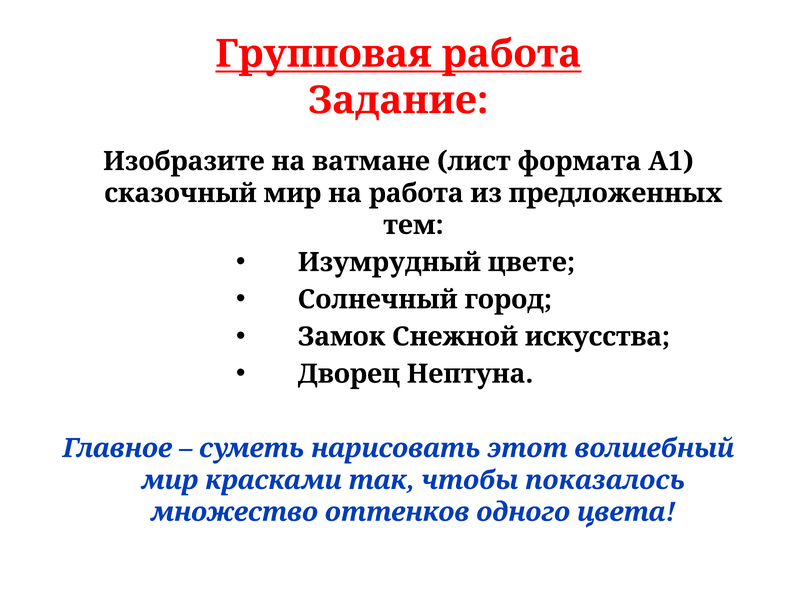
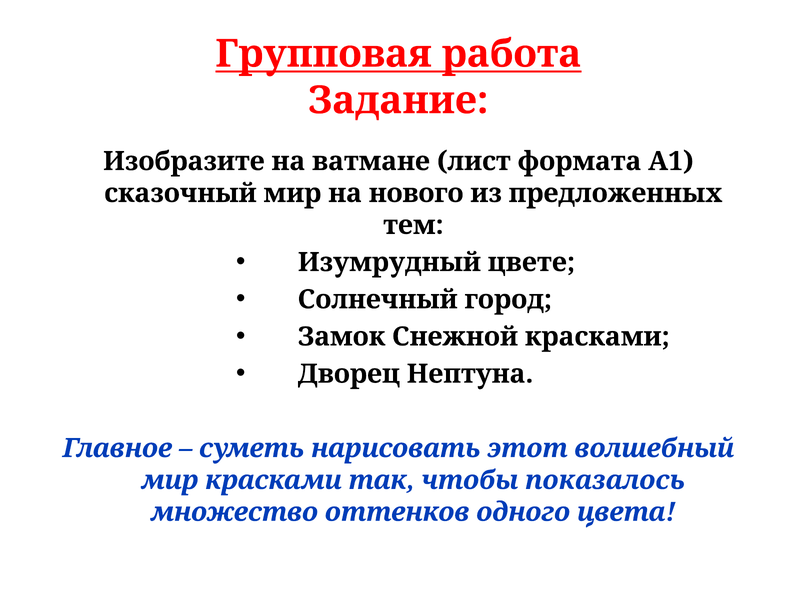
на работа: работа -> нового (416, 193)
Снежной искусства: искусства -> красками (597, 337)
